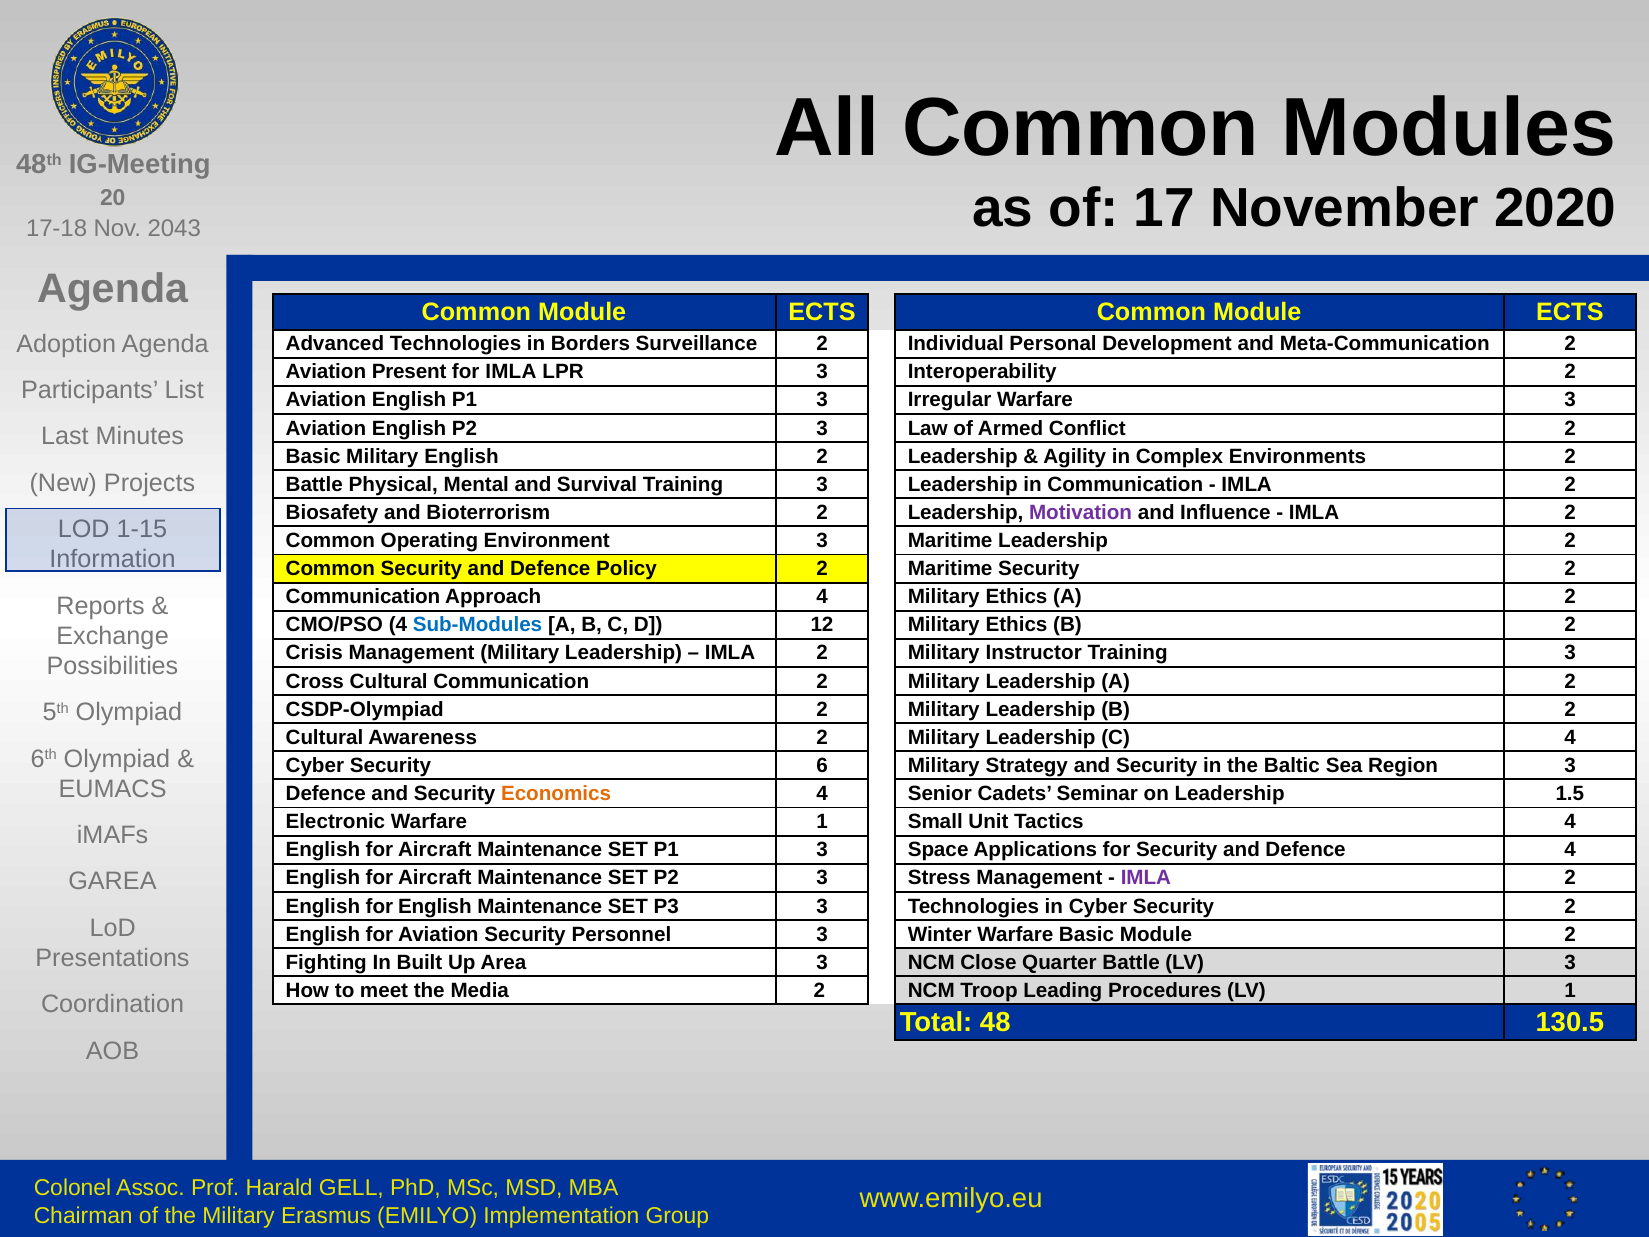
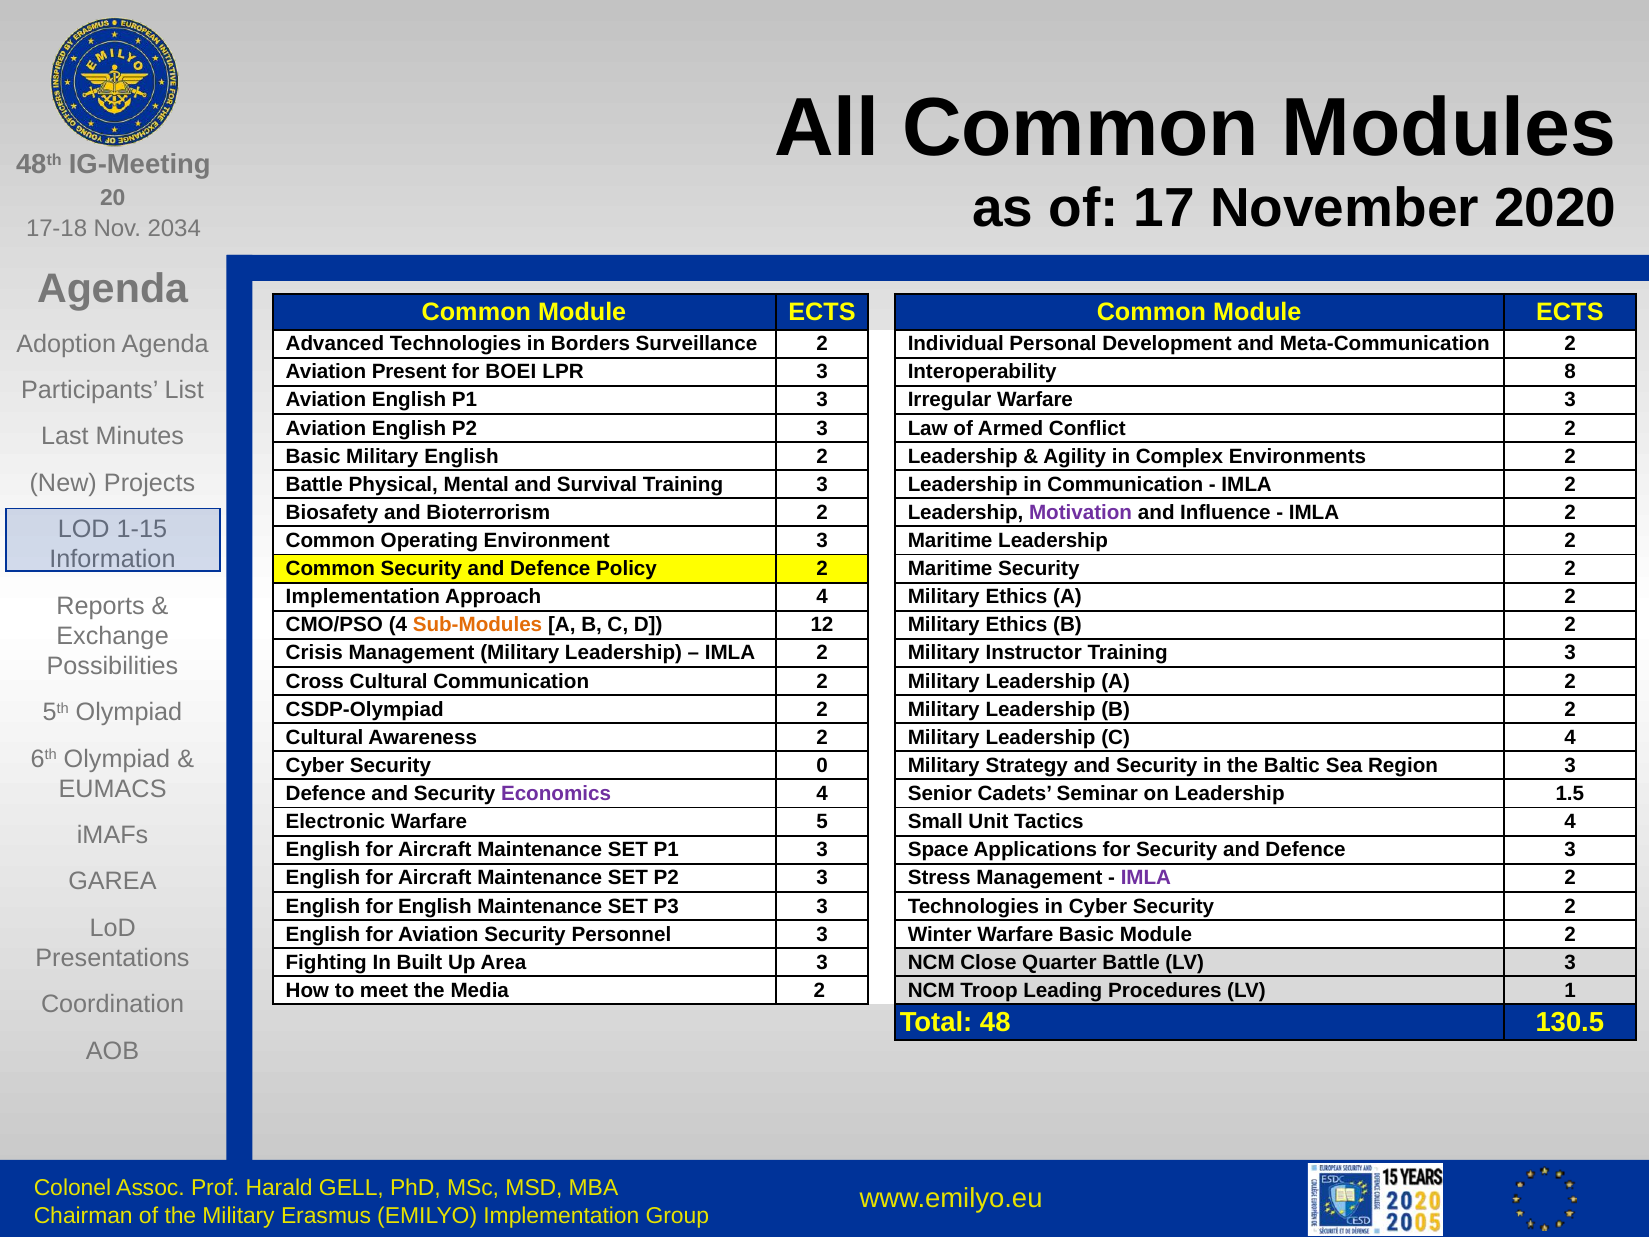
2043: 2043 -> 2034 (174, 228)
for IMLA: IMLA -> BOEI (511, 372)
Interoperability 2: 2 -> 8 (1570, 372)
Communication: Communication -> Implementation (363, 597)
Sub-Modules colour: blue -> orange (477, 625)
6: 6 -> 0 (822, 765)
Economics colour: orange -> purple (556, 794)
Warfare 1: 1 -> 5 (822, 822)
Defence 4: 4 -> 3 (1570, 850)
